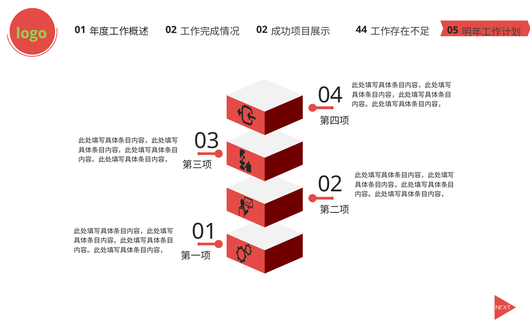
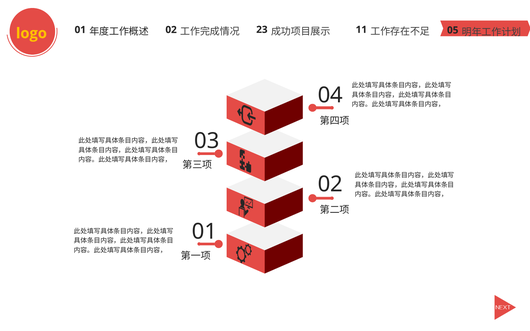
logo colour: light green -> yellow (31, 33)
02: 02 -> 23 (262, 30)
44: 44 -> 11 (361, 30)
